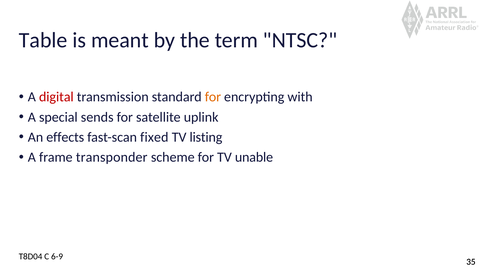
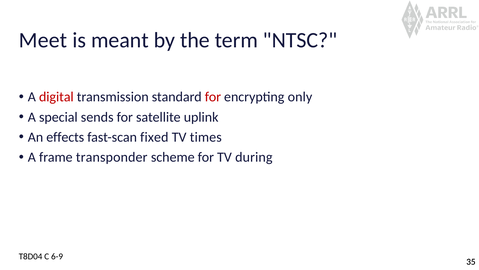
Table: Table -> Meet (43, 40)
for colour: orange -> red (213, 97)
with: with -> only (300, 97)
listing: listing -> times (206, 137)
unable: unable -> during (254, 157)
